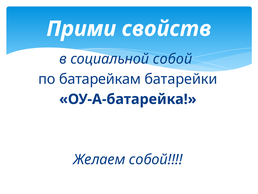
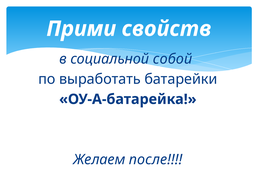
батарейкам: батарейкам -> выработать (100, 79)
Желаем собой: собой -> после (156, 159)
